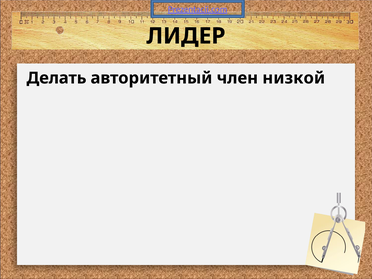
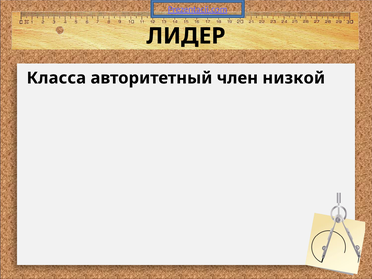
Делать: Делать -> Класса (56, 78)
